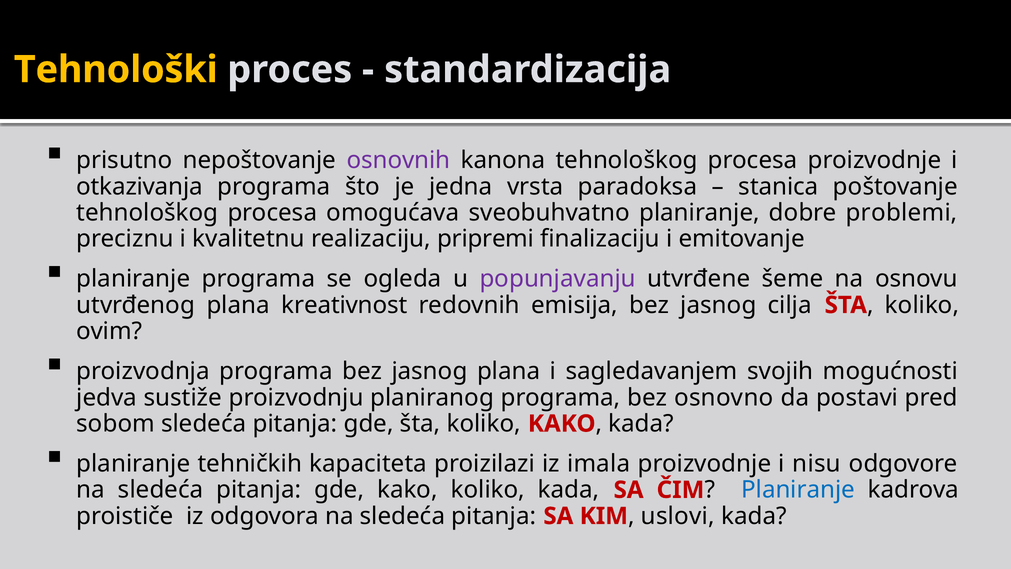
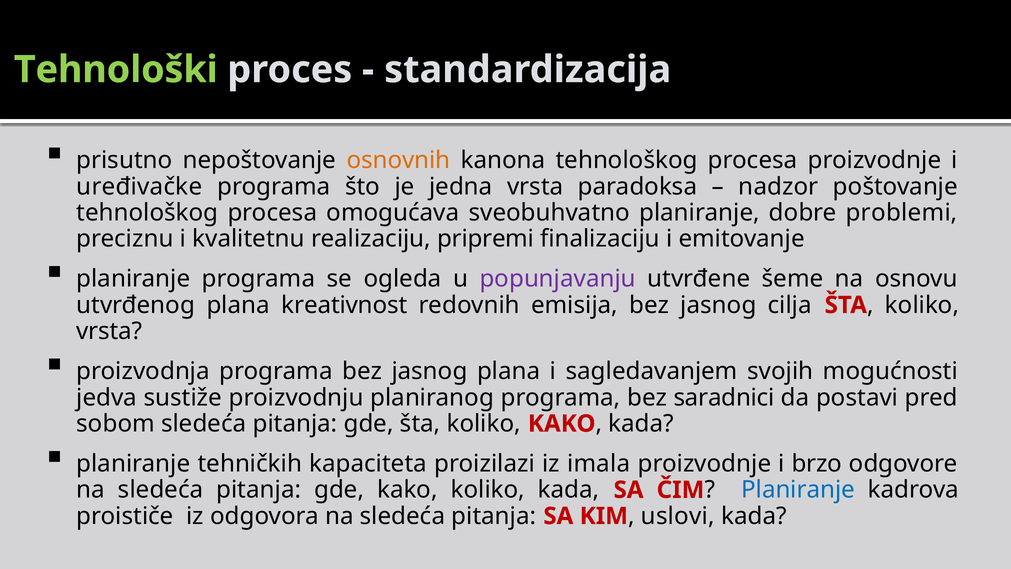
Tehnološki colour: yellow -> light green (116, 70)
osnovnih colour: purple -> orange (398, 160)
otkazivanja: otkazivanja -> uređivačke (139, 186)
stanica: stanica -> nadzor (778, 186)
ovim: ovim -> vrsta (109, 331)
osnovno: osnovno -> saradnici (724, 397)
nisu: nisu -> brzo (817, 464)
